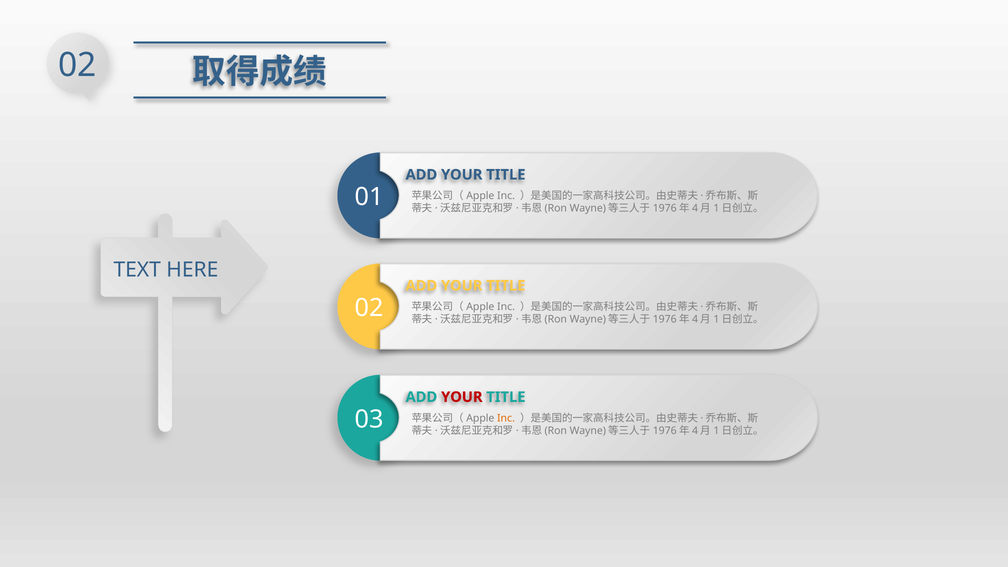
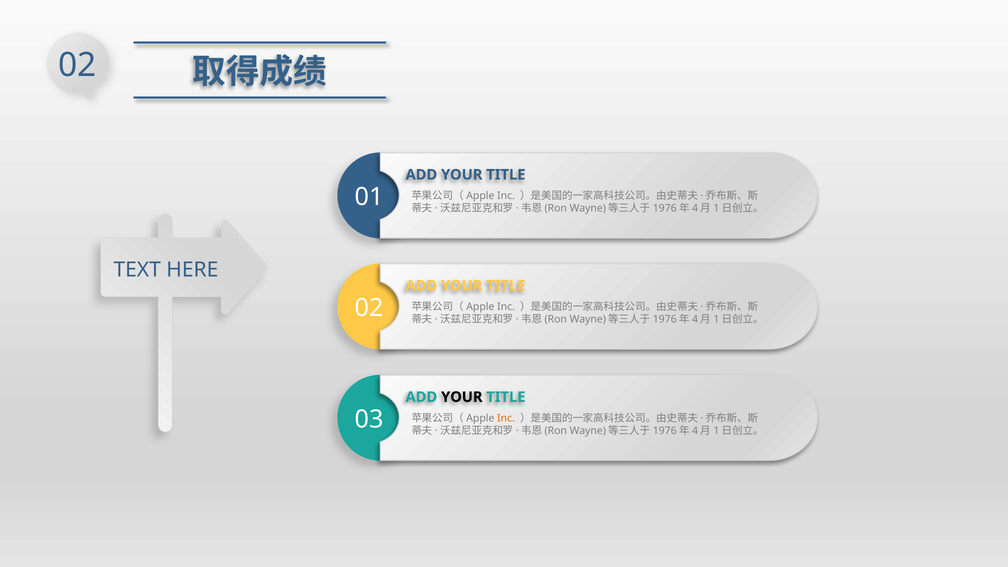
YOUR colour: red -> black (462, 397)
